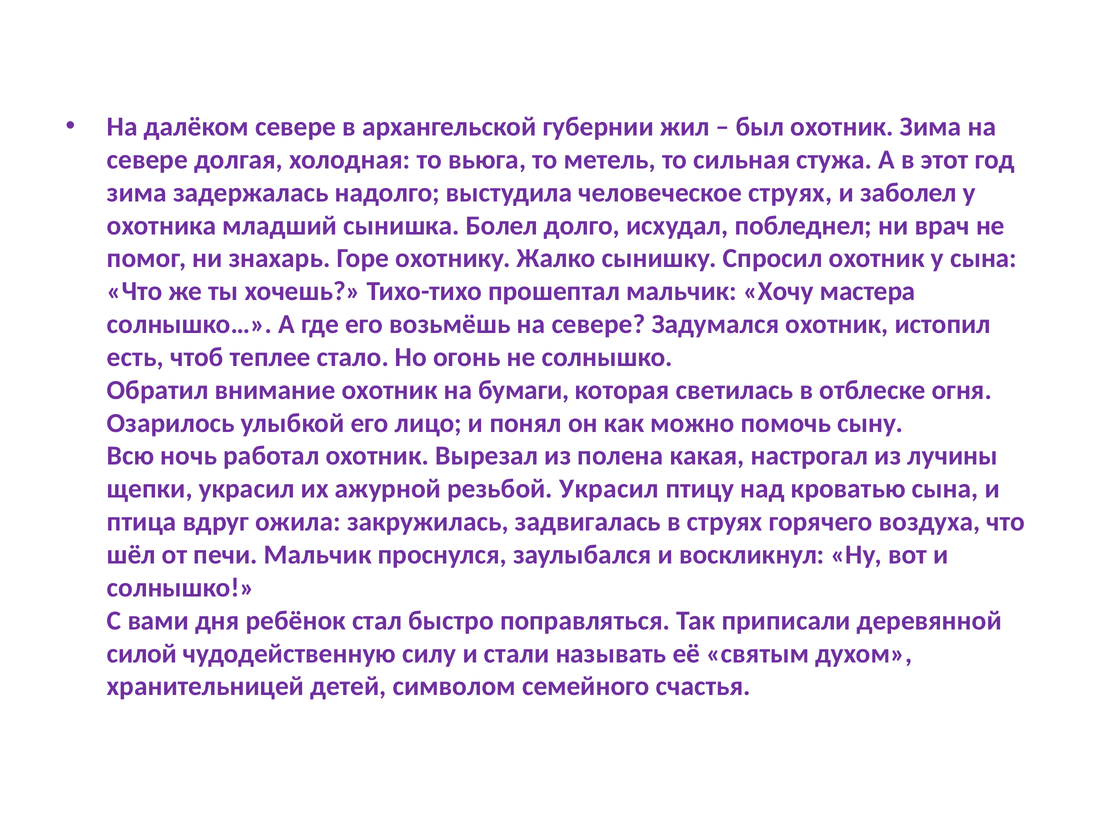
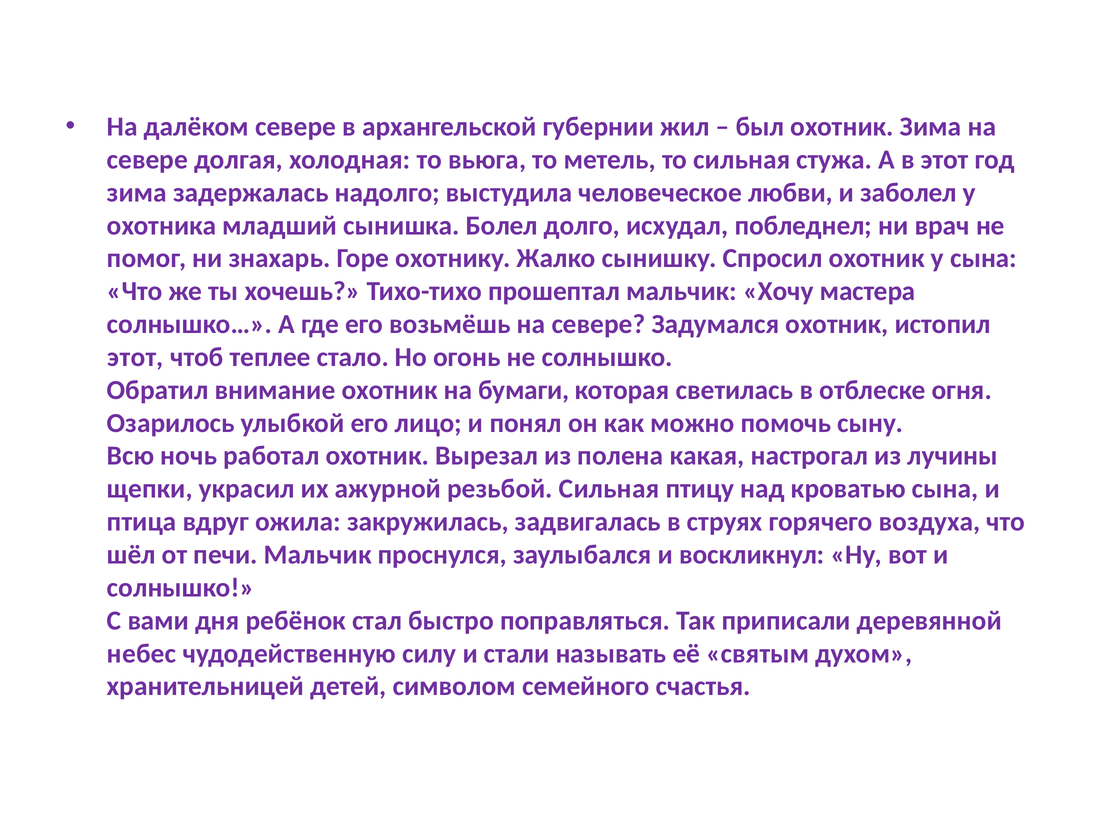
человеческое струях: струях -> любви (790, 193)
есть: есть -> этот (135, 357)
резьбой Украсил: Украсил -> Сильная (609, 489)
силой: силой -> небес (142, 653)
